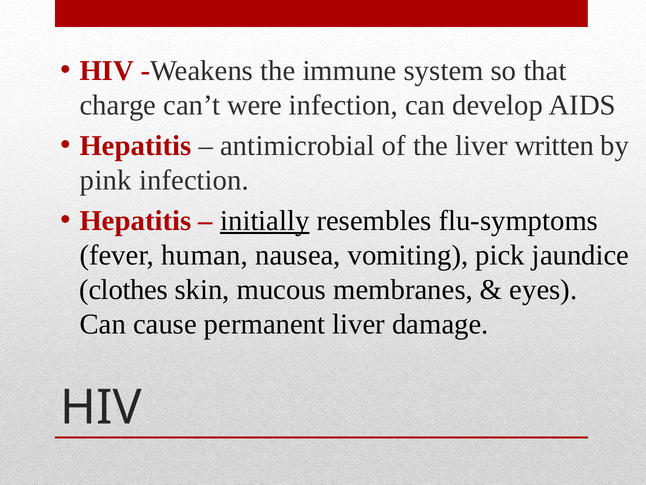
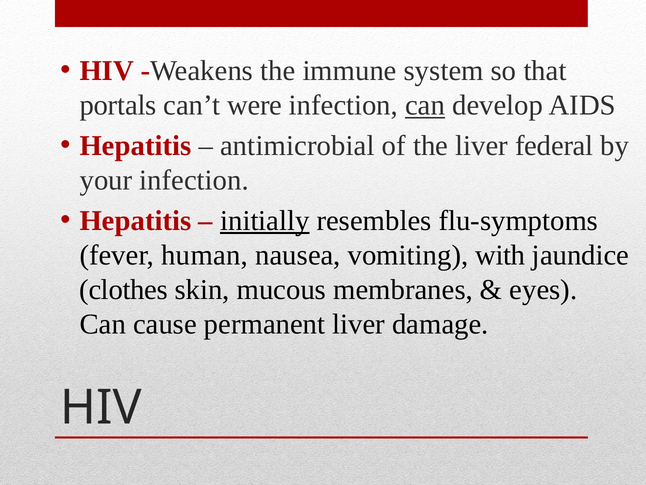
charge: charge -> portals (118, 105)
can underline: none -> present (425, 105)
written: written -> federal (554, 146)
pink: pink -> your (106, 180)
pick: pick -> with (500, 255)
